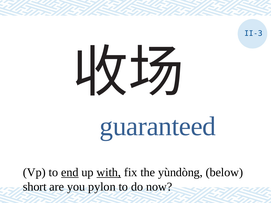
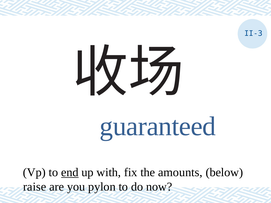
with underline: present -> none (109, 173)
yùndòng: yùndòng -> amounts (180, 173)
short: short -> raise (35, 187)
